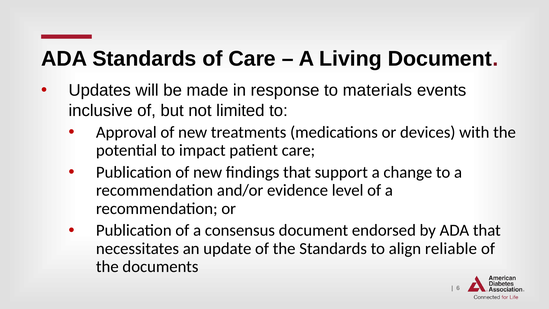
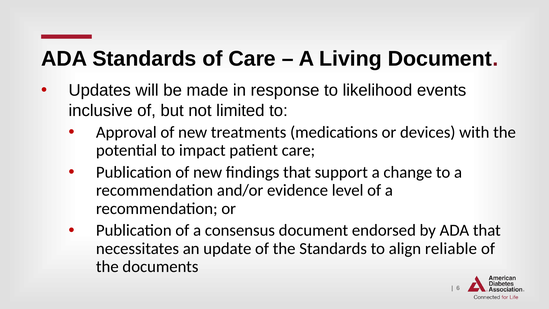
materials: materials -> likelihood (377, 90)
